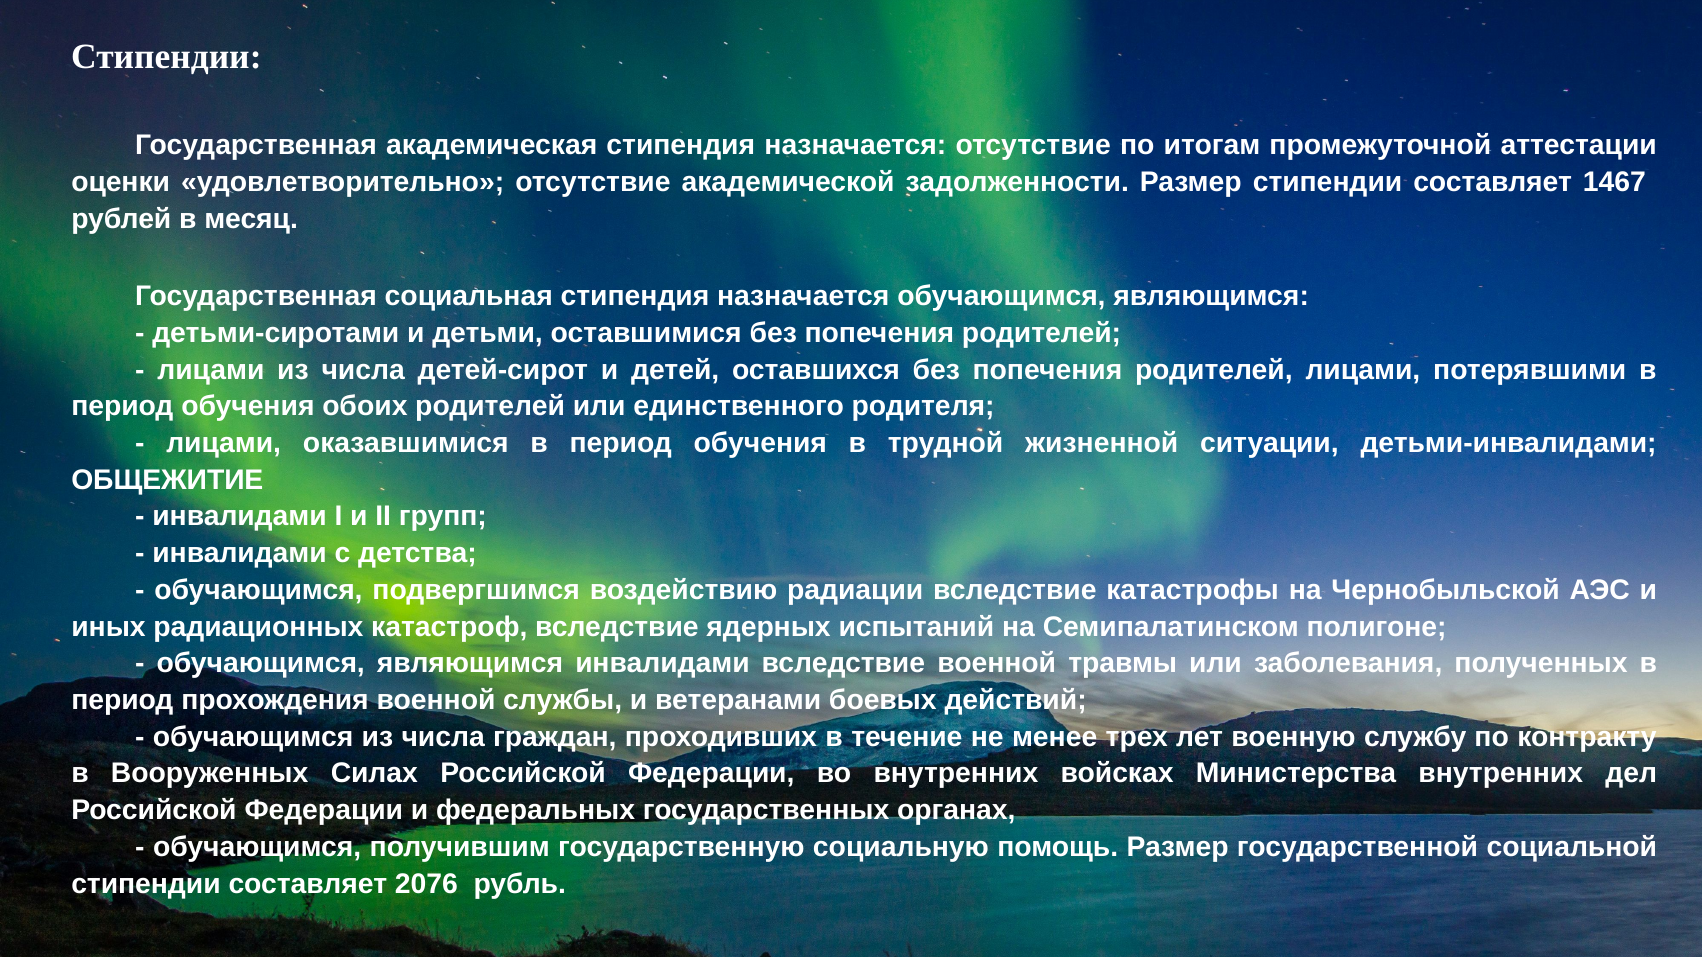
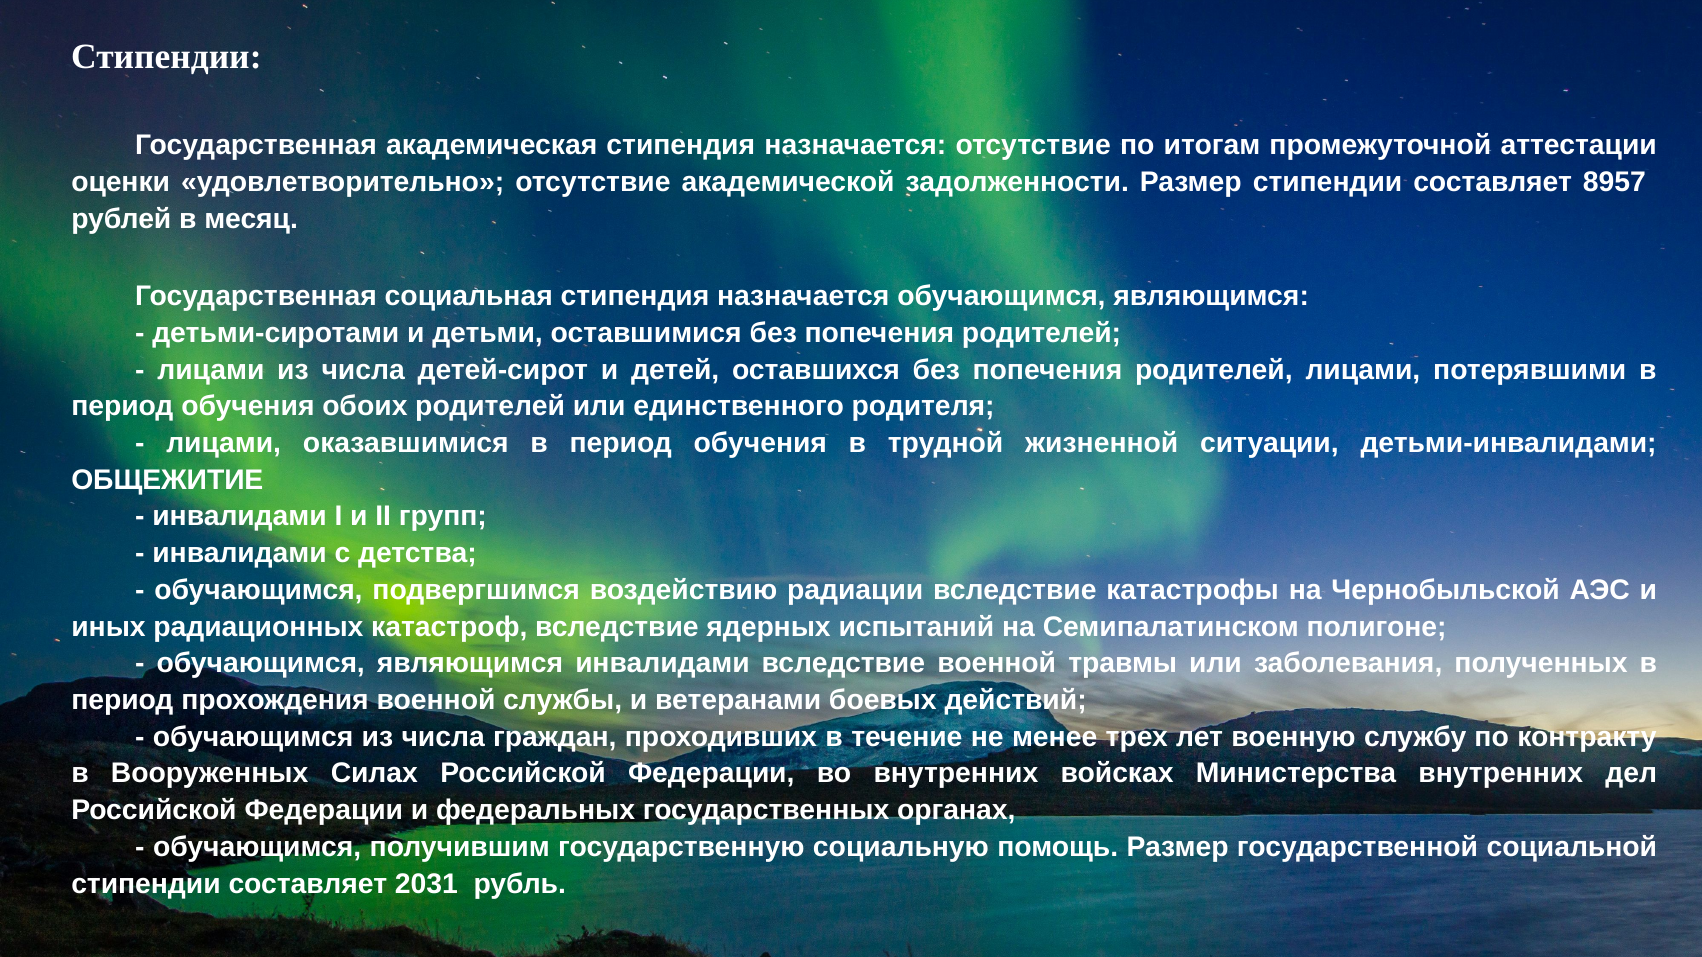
1467: 1467 -> 8957 (1614, 182)
2076: 2076 -> 2031 (426, 884)
